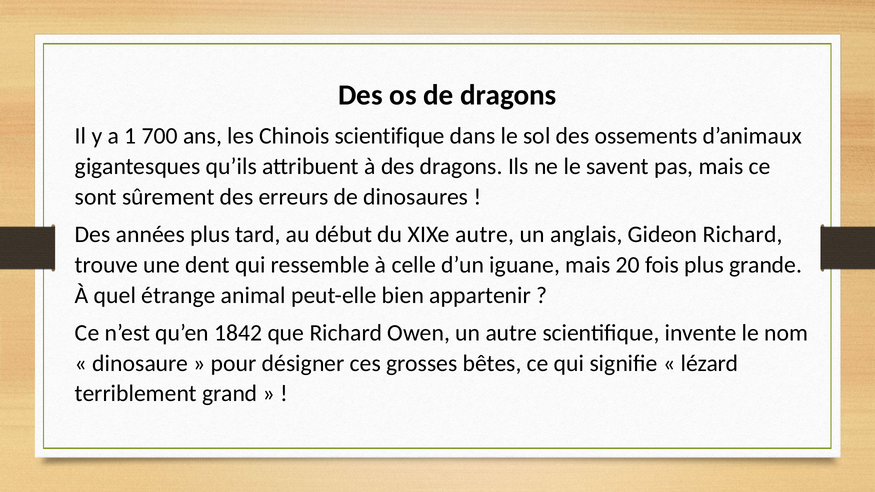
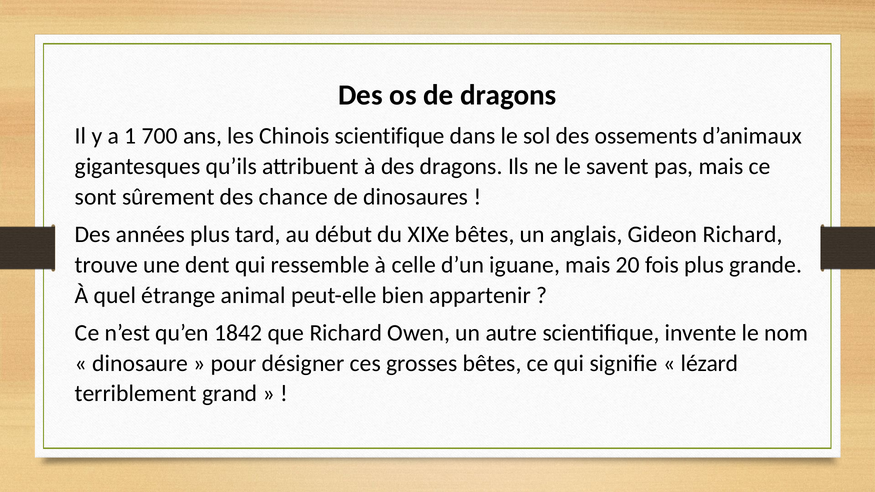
erreurs: erreurs -> chance (293, 197)
XIXe autre: autre -> bêtes (485, 234)
